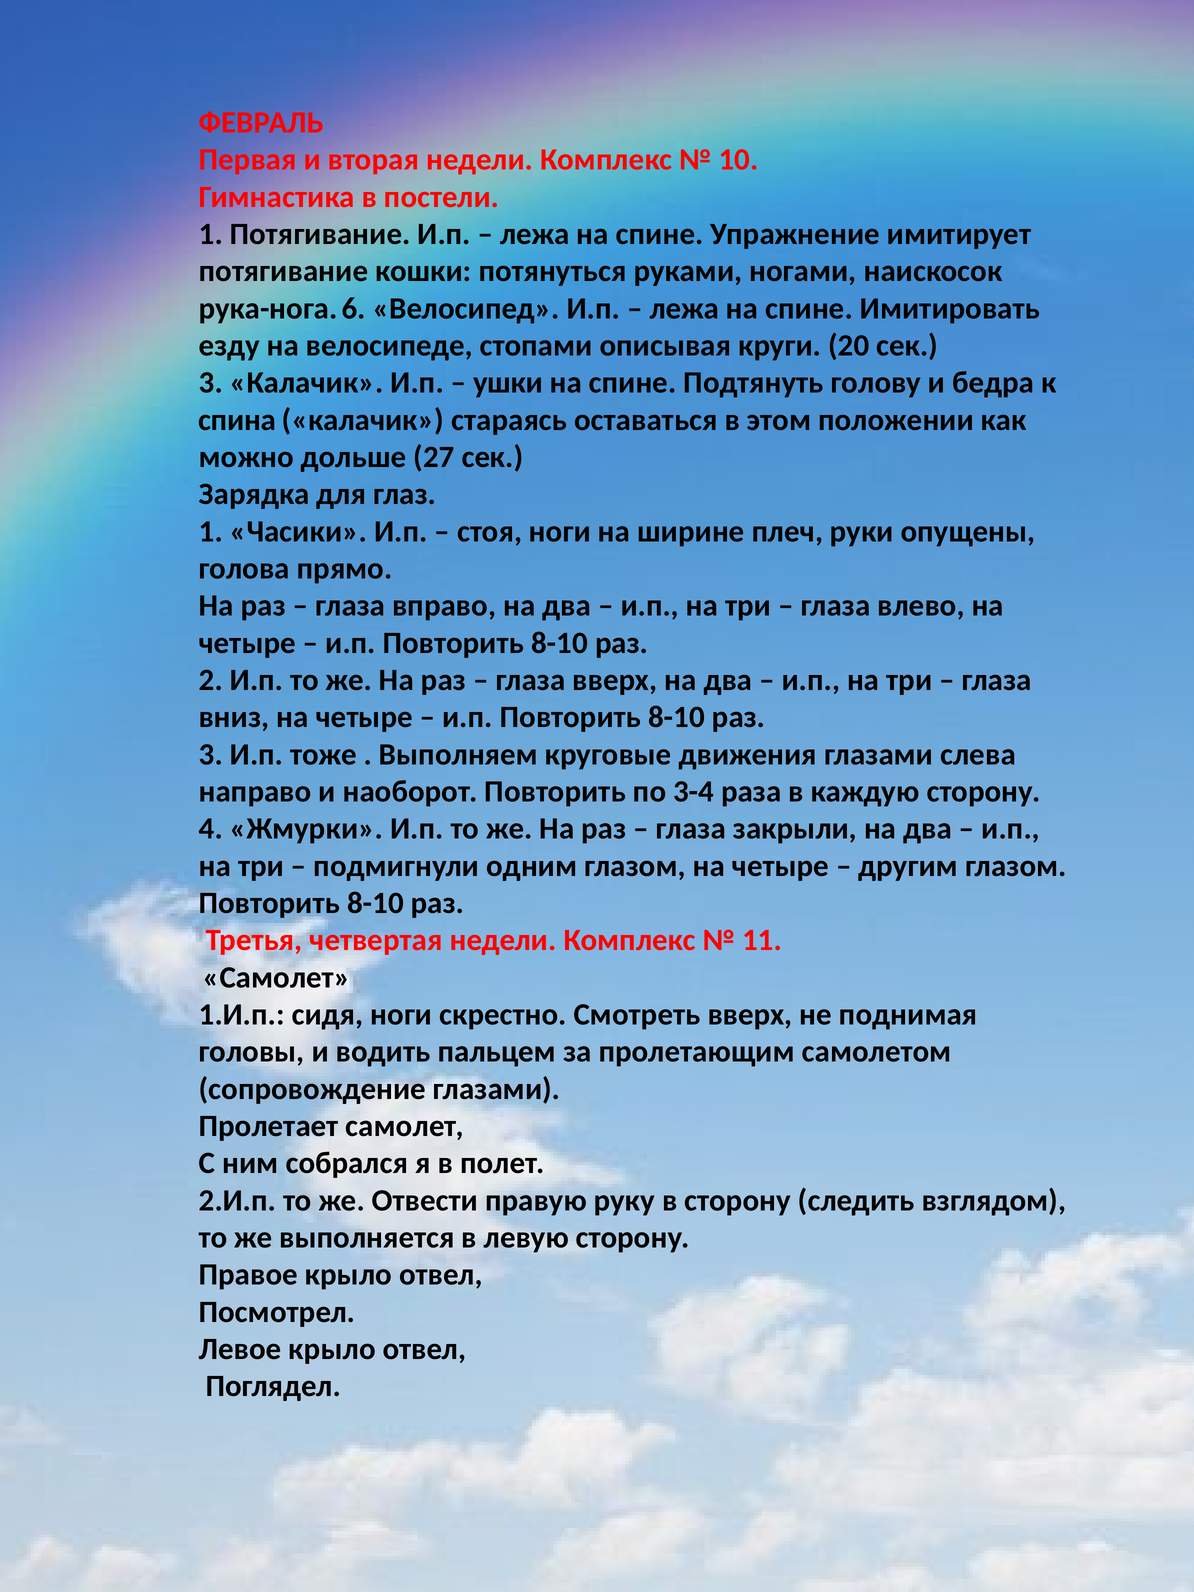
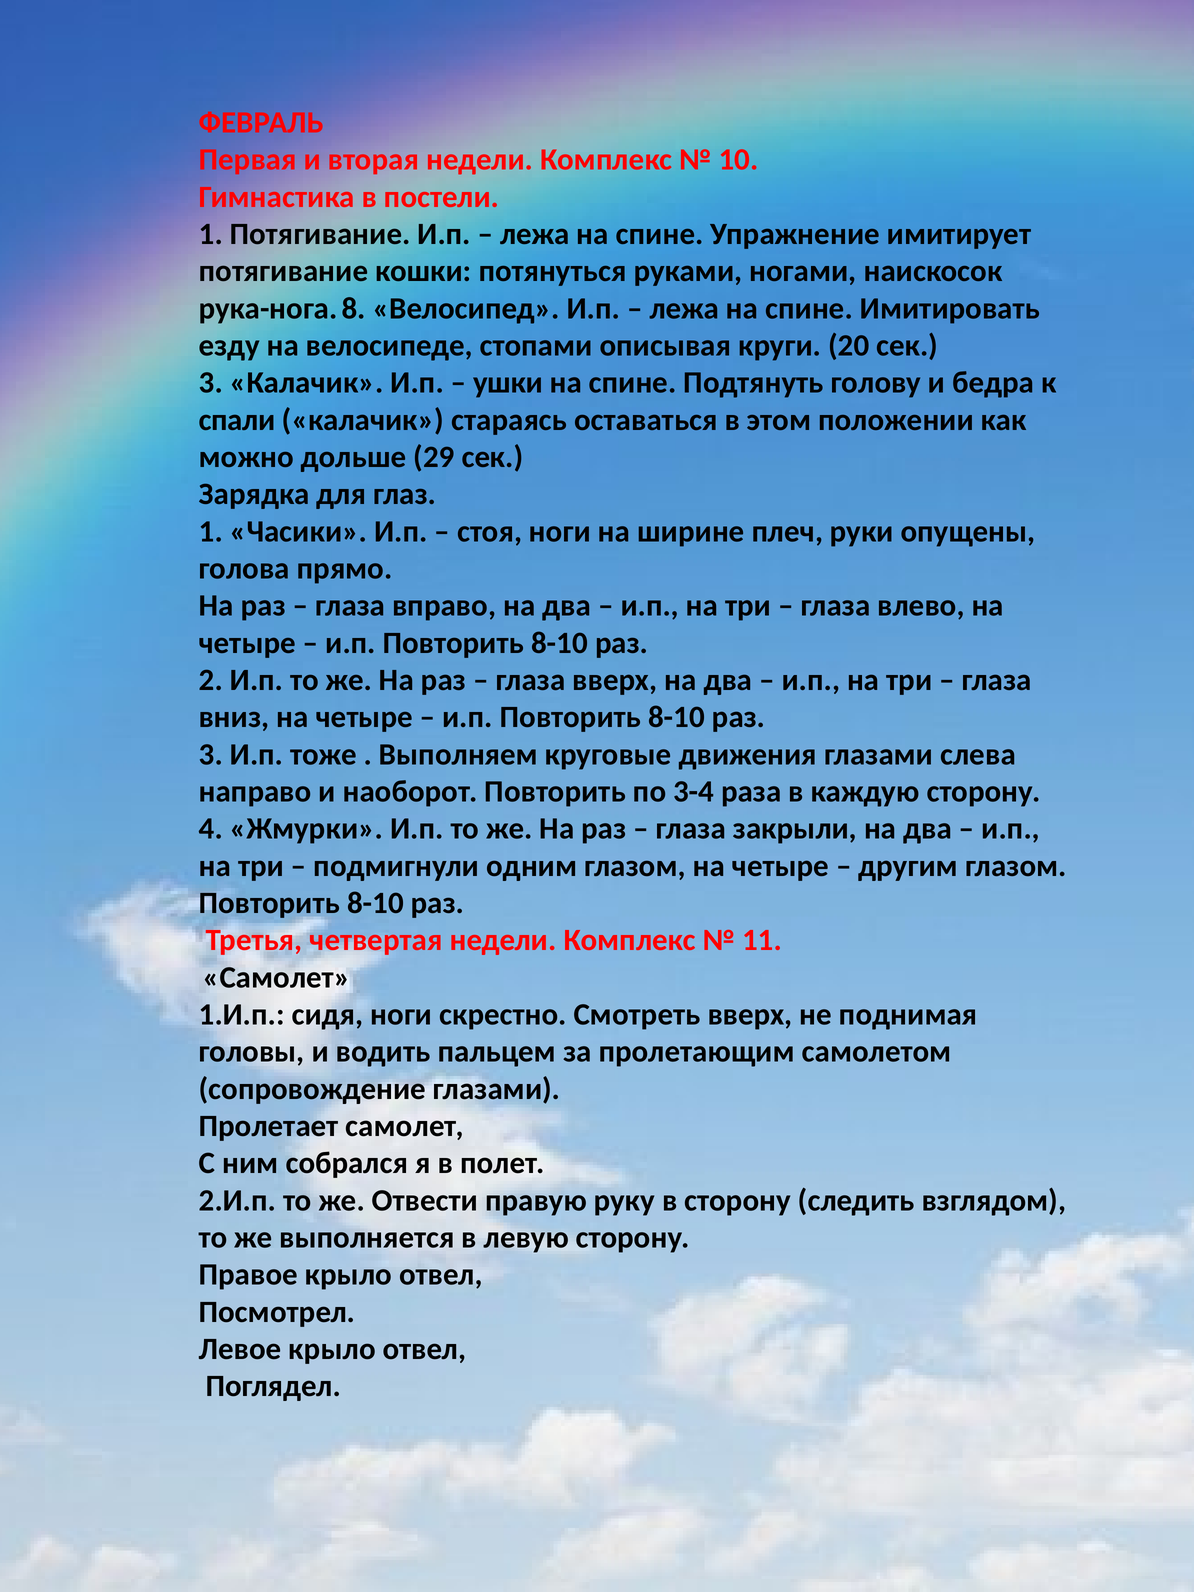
6: 6 -> 8 (354, 308)
спина: спина -> спали (237, 420)
27: 27 -> 29 (434, 457)
